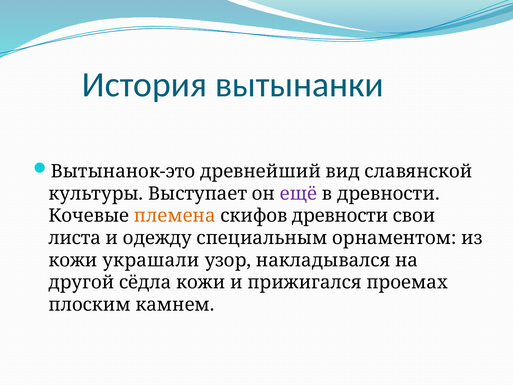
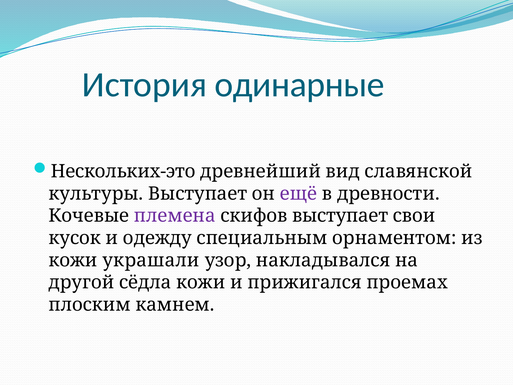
вытынанки: вытынанки -> одинарные (300, 85)
Вытынанок-это: Вытынанок-это -> Нескольких-это (123, 171)
племена colour: orange -> purple (175, 216)
скифов древности: древности -> выступает (340, 216)
листа: листа -> кусок (75, 238)
